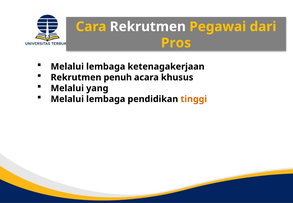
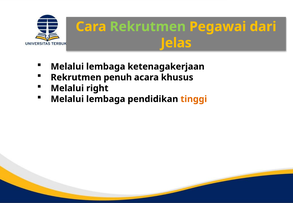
Rekrutmen colour: white -> light green (148, 27)
Pros: Pros -> Jelas (176, 43)
yang: yang -> right (97, 88)
